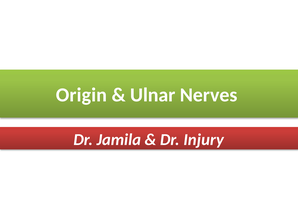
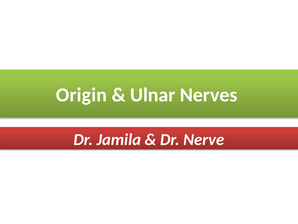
Injury: Injury -> Nerve (204, 139)
